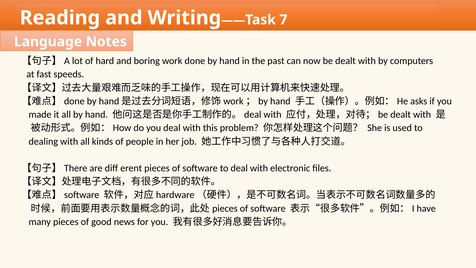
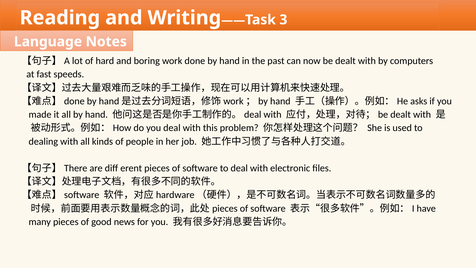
7: 7 -> 3 (283, 20)
